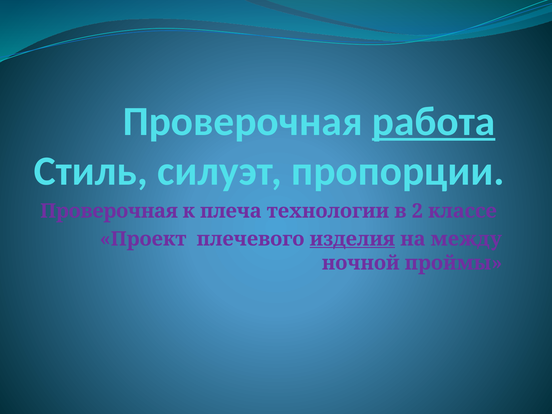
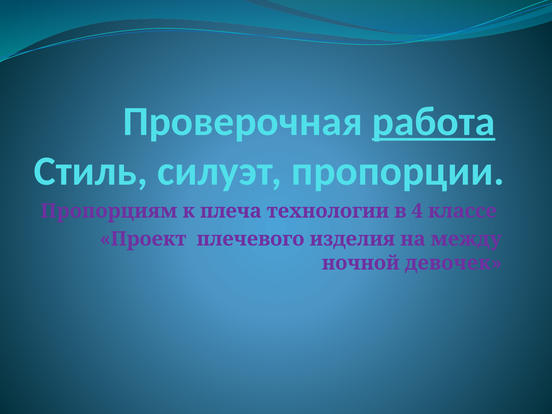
Проверочная: Проверочная -> Пропорциям (109, 211)
2: 2 -> 4 (417, 211)
изделия underline: present -> none (352, 239)
проймы: проймы -> девочек (453, 263)
